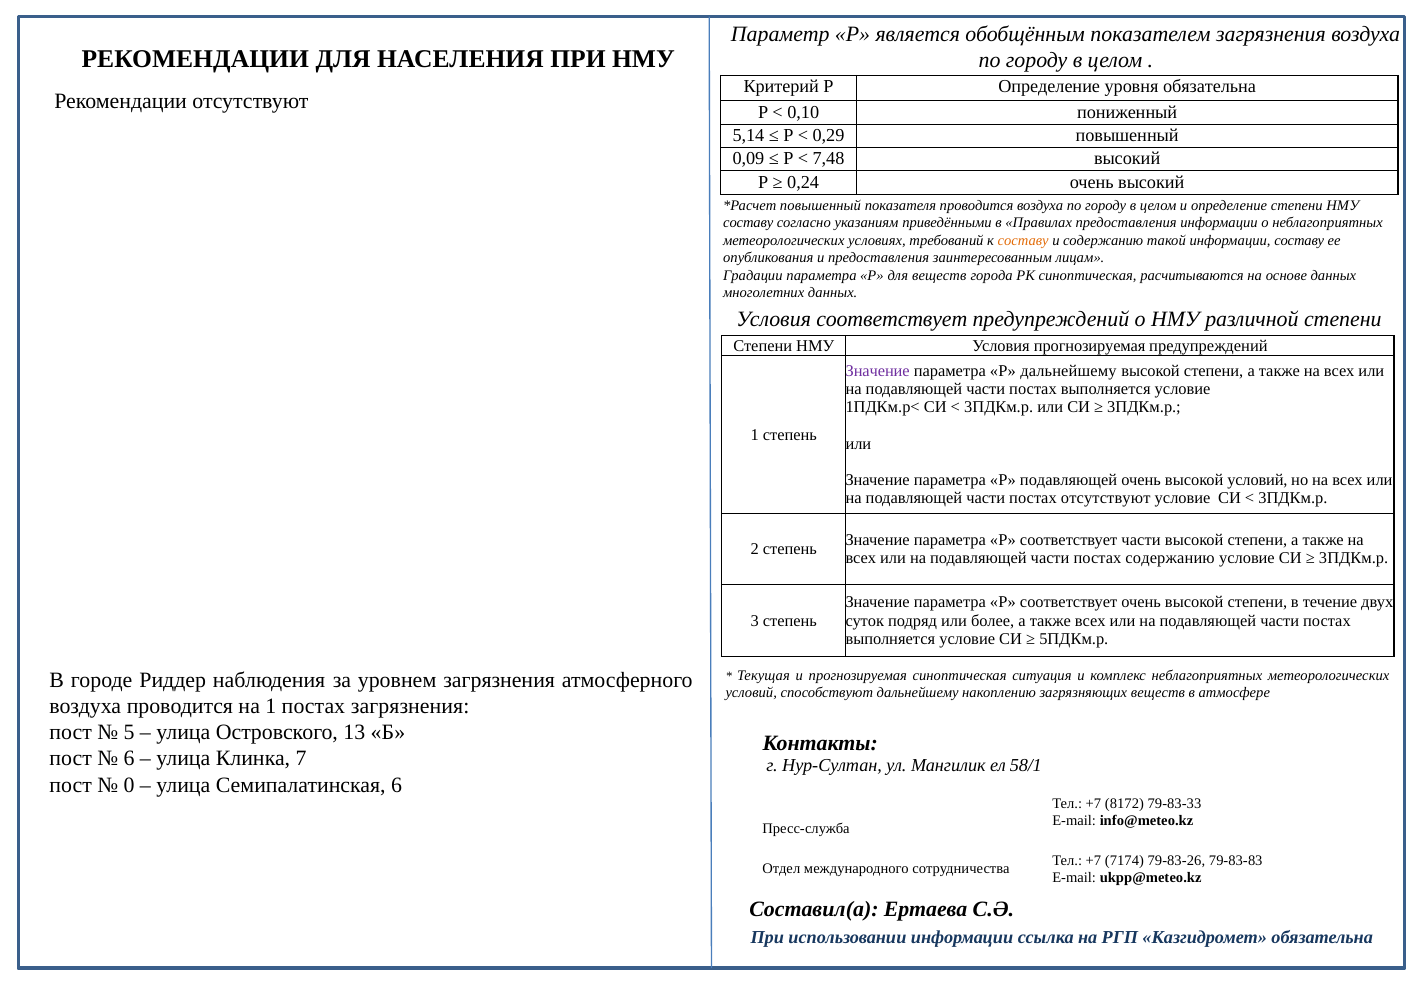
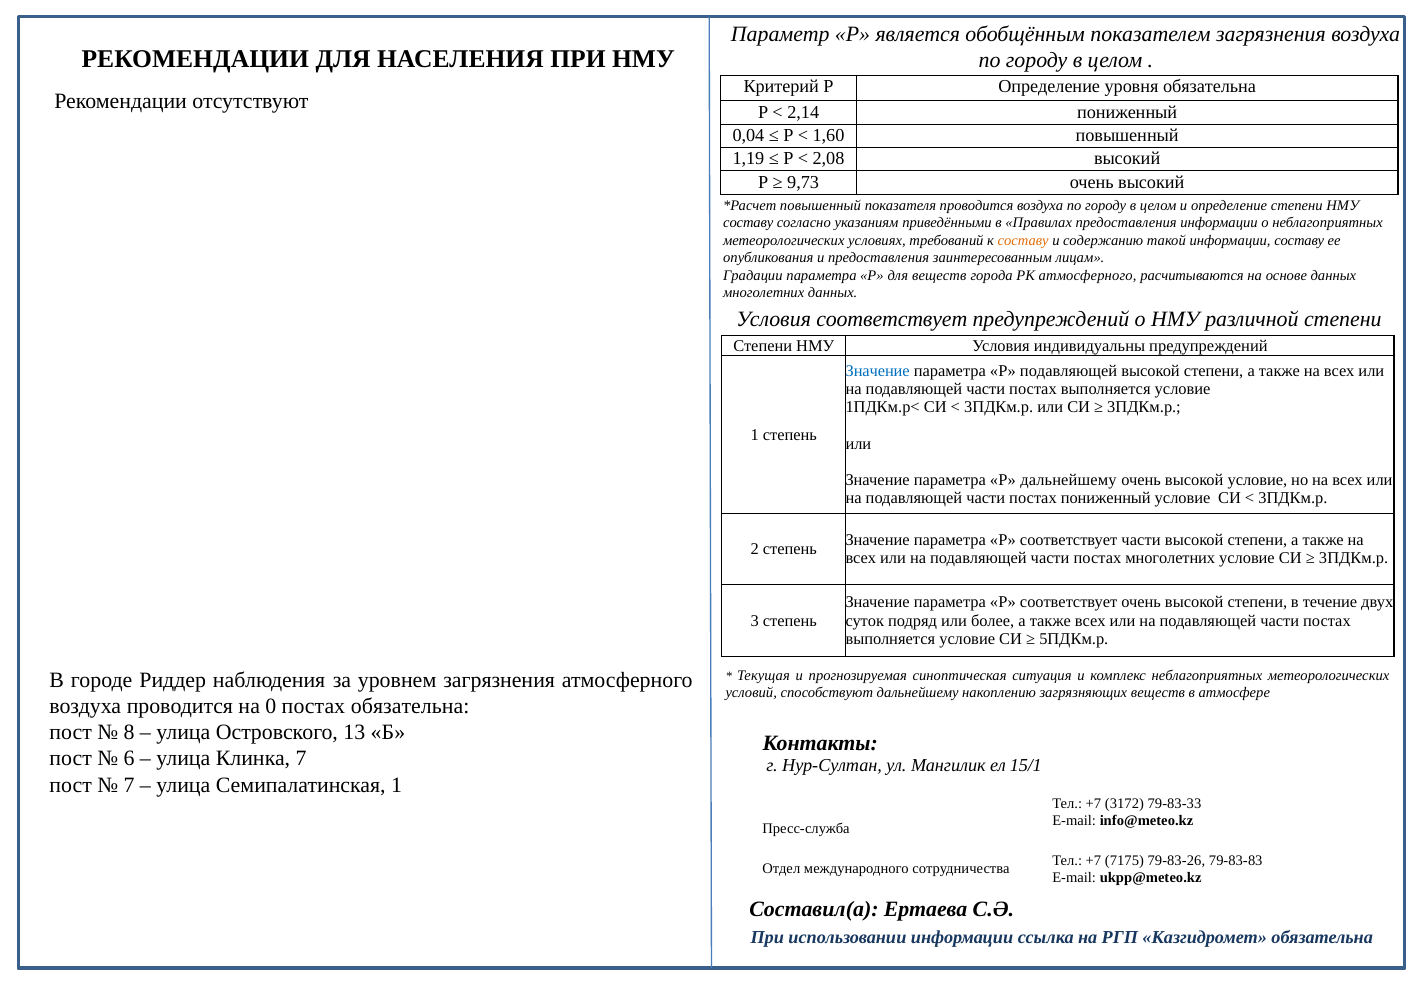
0,10: 0,10 -> 2,14 (803, 112)
5,14: 5,14 -> 0,04 (748, 136)
0,29: 0,29 -> 1,60 (829, 136)
0,09: 0,09 -> 1,19 (748, 159)
7,48: 7,48 -> 2,08 (829, 159)
0,24: 0,24 -> 9,73 (803, 182)
РК синоптическая: синоптическая -> атмосферного (1088, 276)
Условия прогнозируемая: прогнозируемая -> индивидуальны (1090, 346)
Значение colour: purple -> blue (878, 371)
Р дальнейшему: дальнейшему -> подавляющей (1069, 371)
Р подавляющей: подавляющей -> дальнейшему (1068, 480)
высокой условий: условий -> условие (1257, 480)
постах отсутствуют: отсутствуют -> пониженный (1106, 499)
постах содержанию: содержанию -> многолетних (1170, 559)
на 1: 1 -> 0 (271, 706)
постах загрязнения: загрязнения -> обязательна (410, 706)
5: 5 -> 8 (129, 733)
58/1: 58/1 -> 15/1 (1026, 766)
0: 0 -> 7 (129, 785)
Семипалатинская 6: 6 -> 1 (397, 785)
8172: 8172 -> 3172 (1124, 804)
7174: 7174 -> 7175 (1124, 861)
